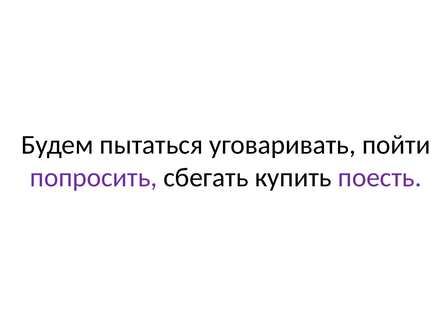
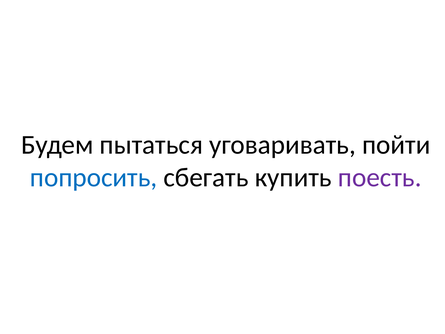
попросить colour: purple -> blue (94, 177)
